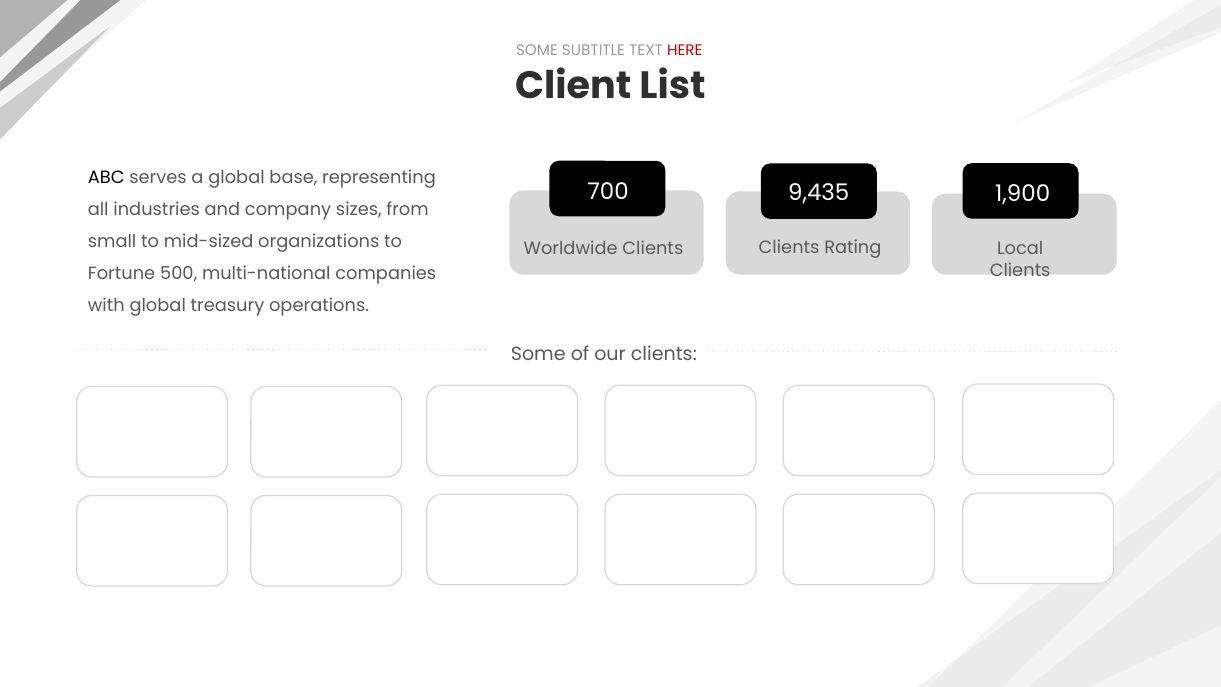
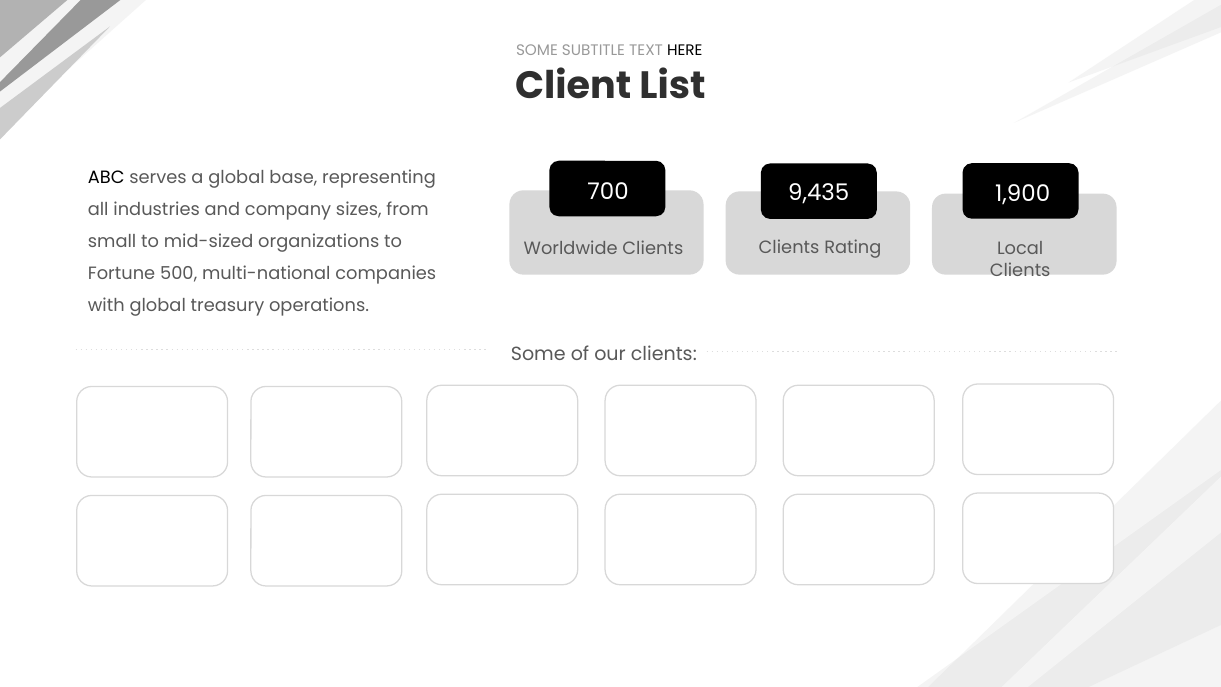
HERE colour: red -> black (685, 50)
